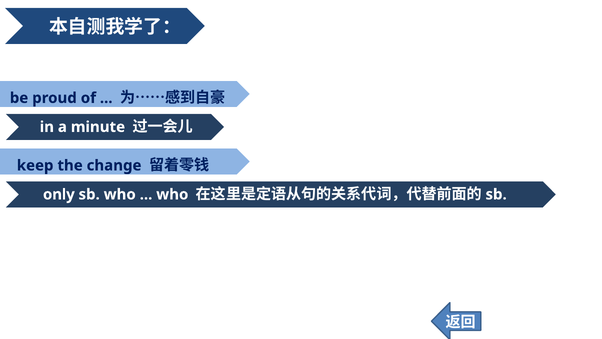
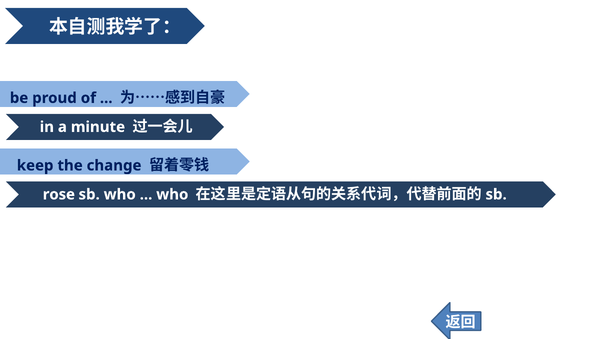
only: only -> rose (59, 194)
